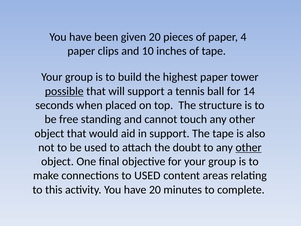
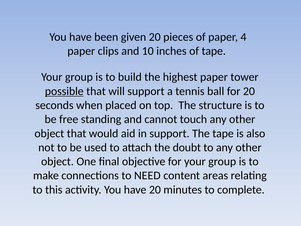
for 14: 14 -> 20 (249, 91)
other underline: present -> none (249, 147)
to USED: USED -> NEED (147, 175)
